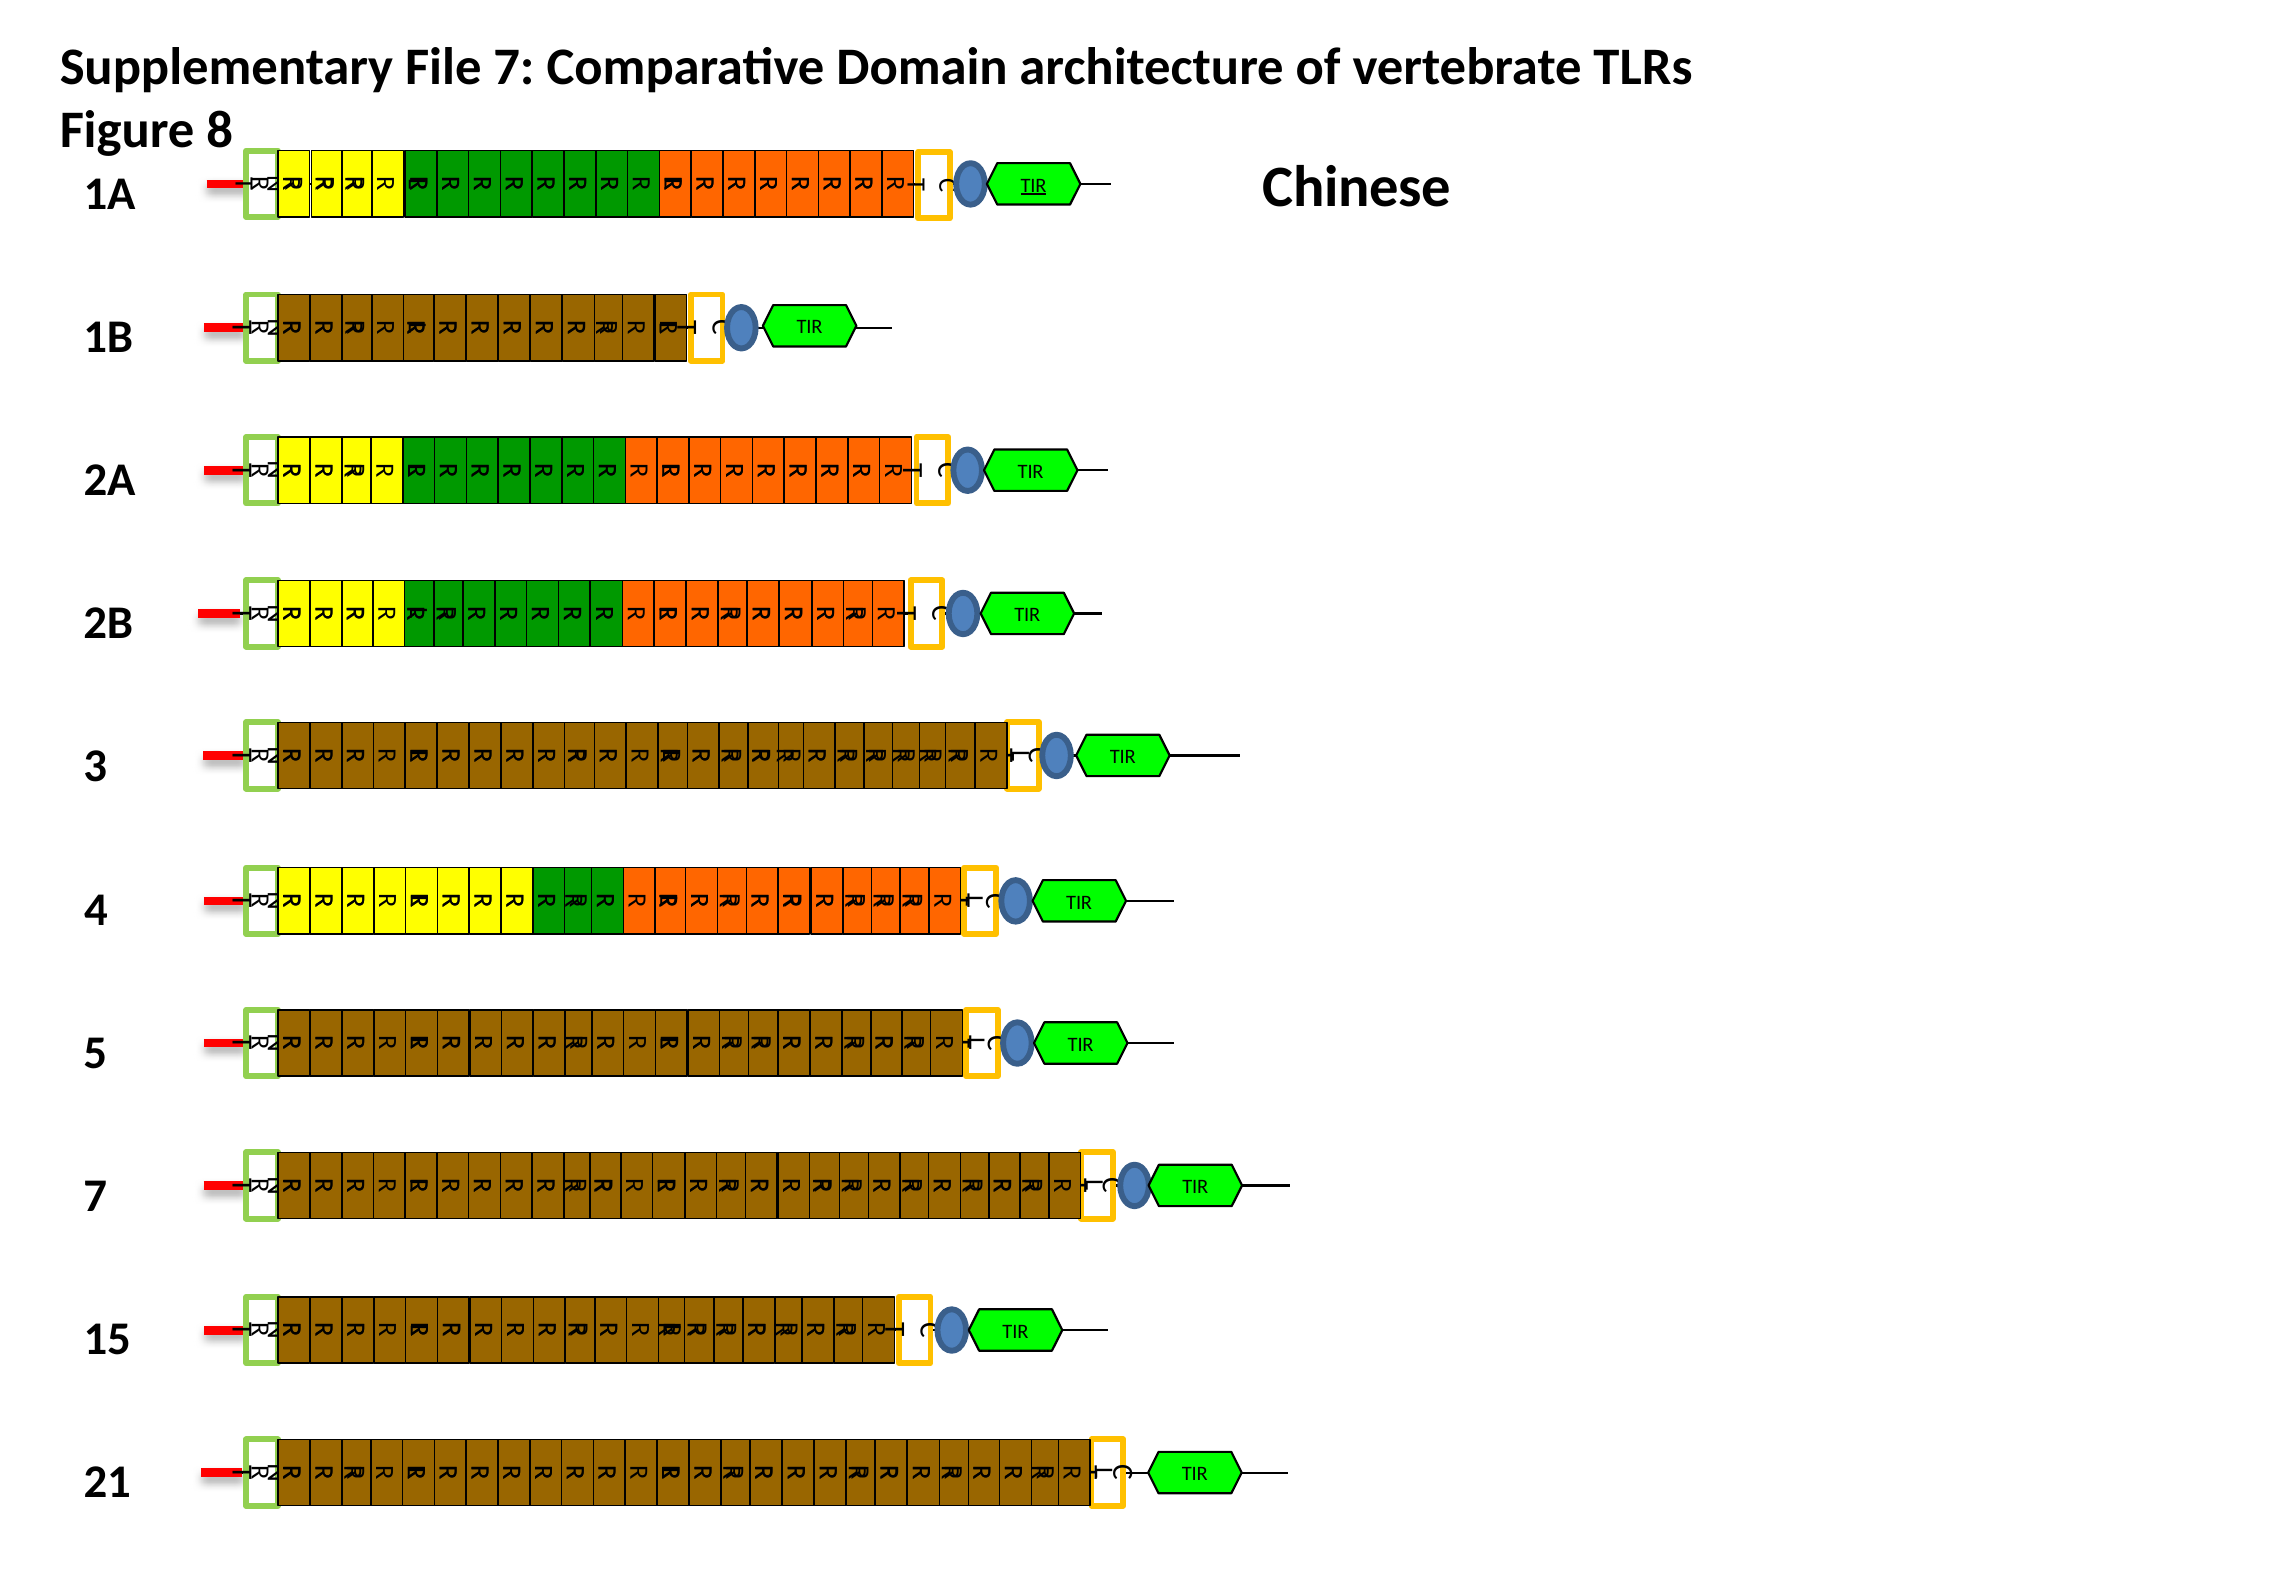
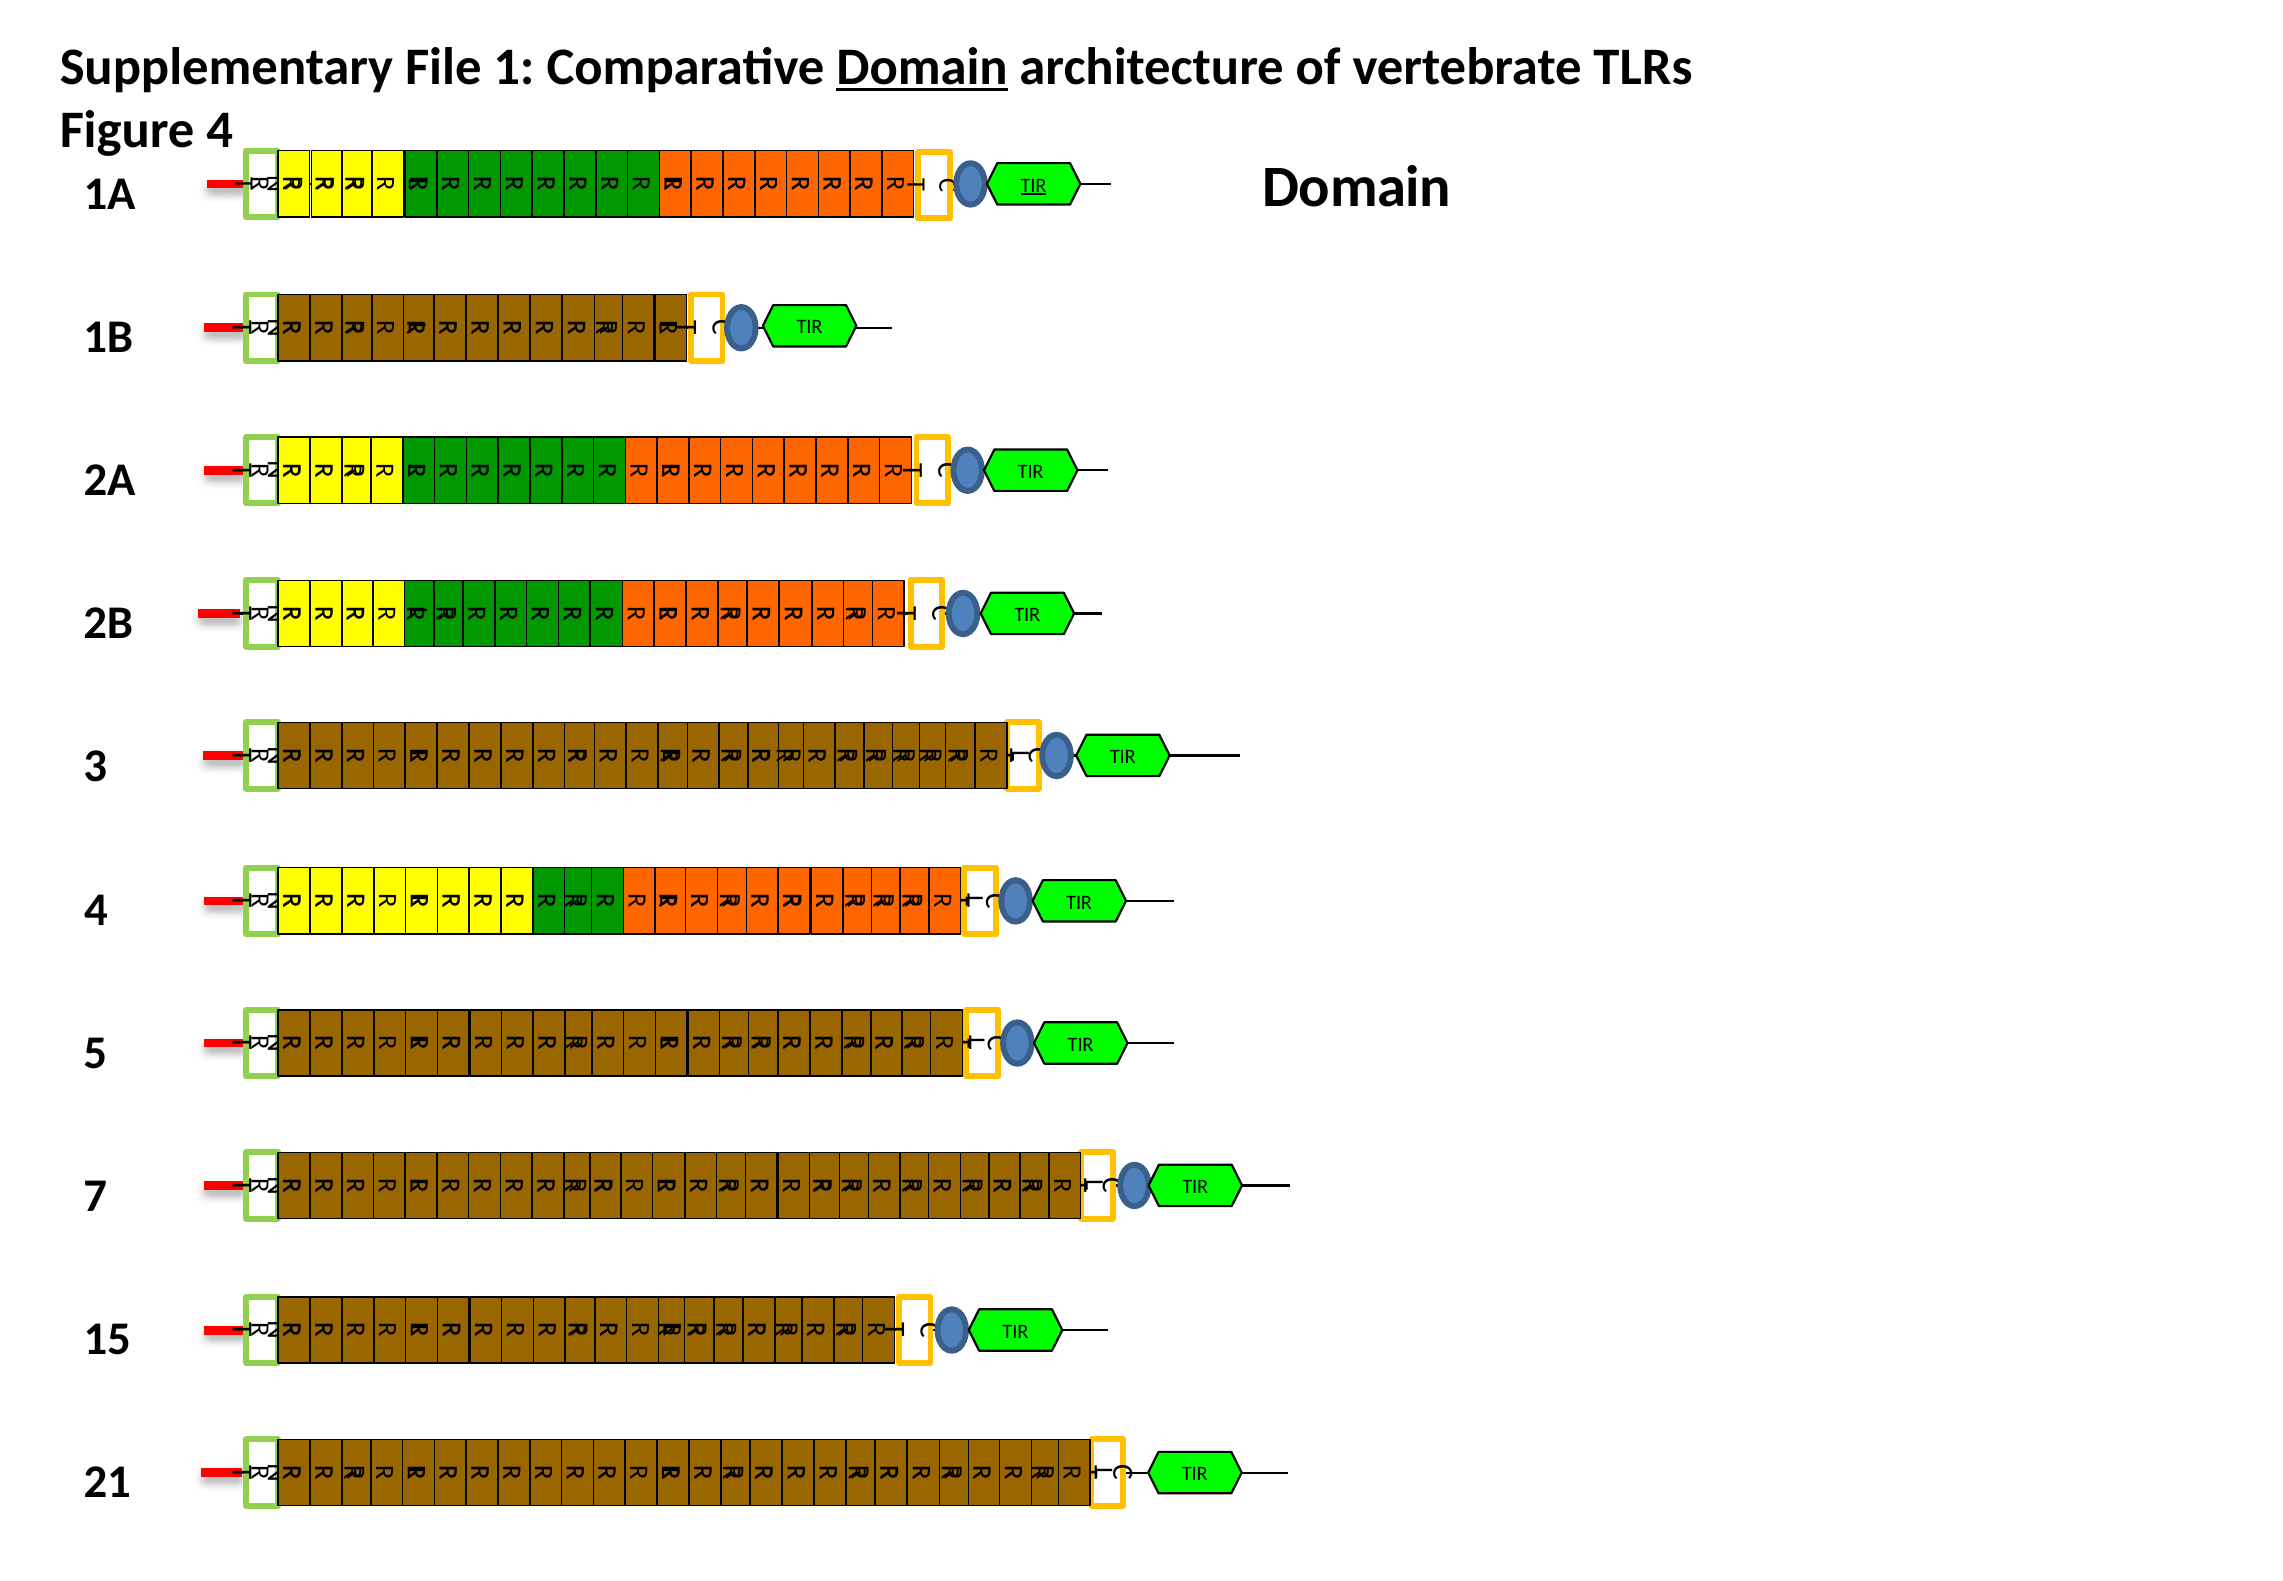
File 7: 7 -> 1 (514, 67)
Domain underline: none -> present (922, 67)
Figure 8: 8 -> 4 (220, 130)
Chinese: Chinese -> Domain (1357, 187)
